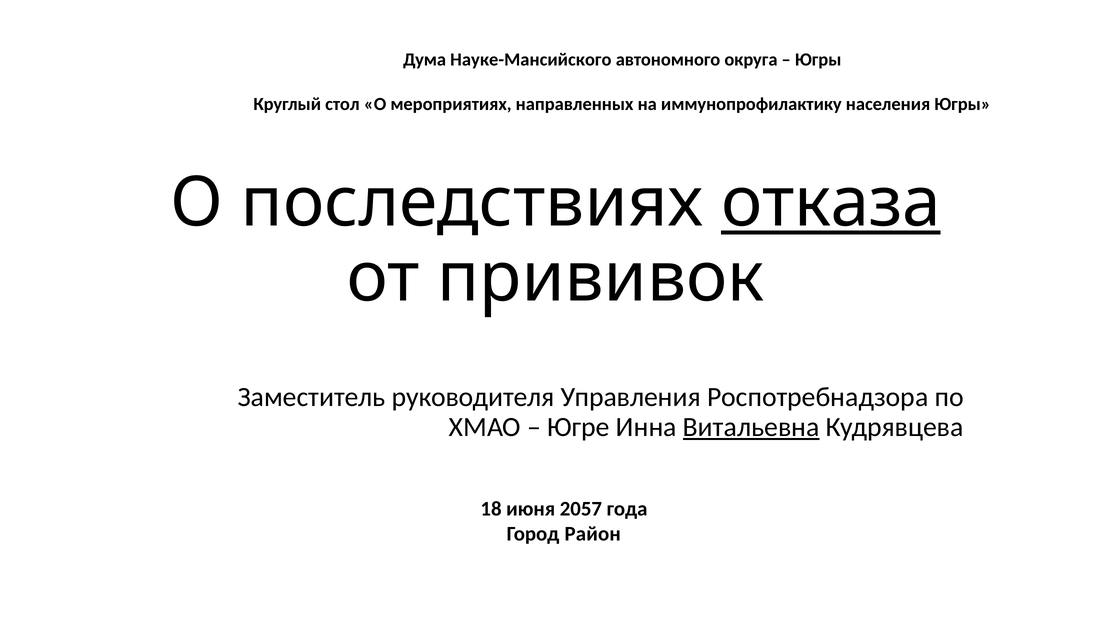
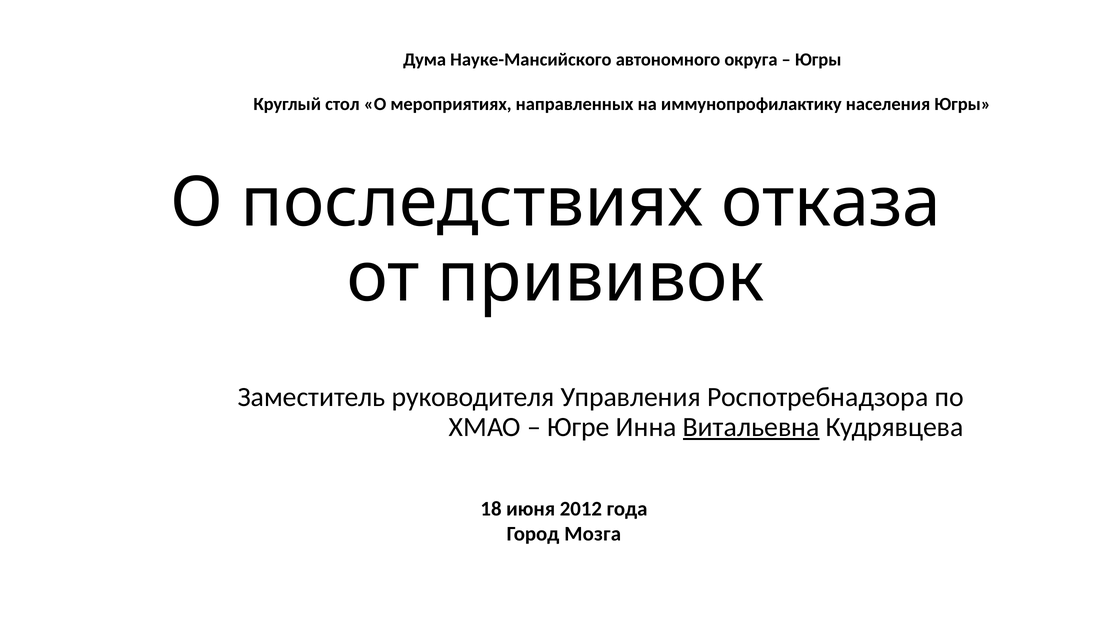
отказа underline: present -> none (831, 203)
2057: 2057 -> 2012 (581, 509)
Район: Район -> Мозга (593, 534)
